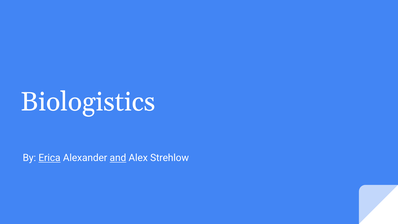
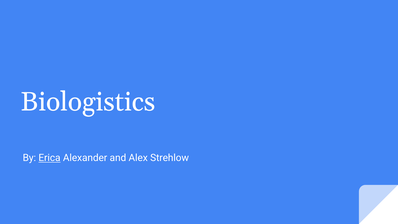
and underline: present -> none (118, 158)
